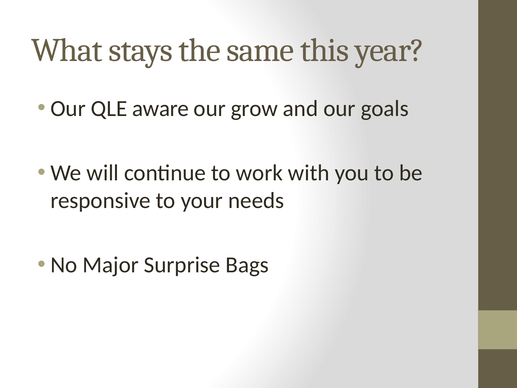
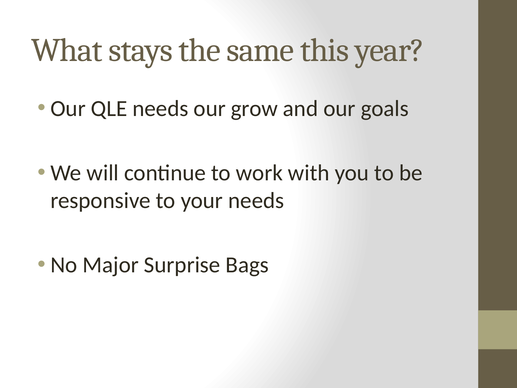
QLE aware: aware -> needs (160, 108)
